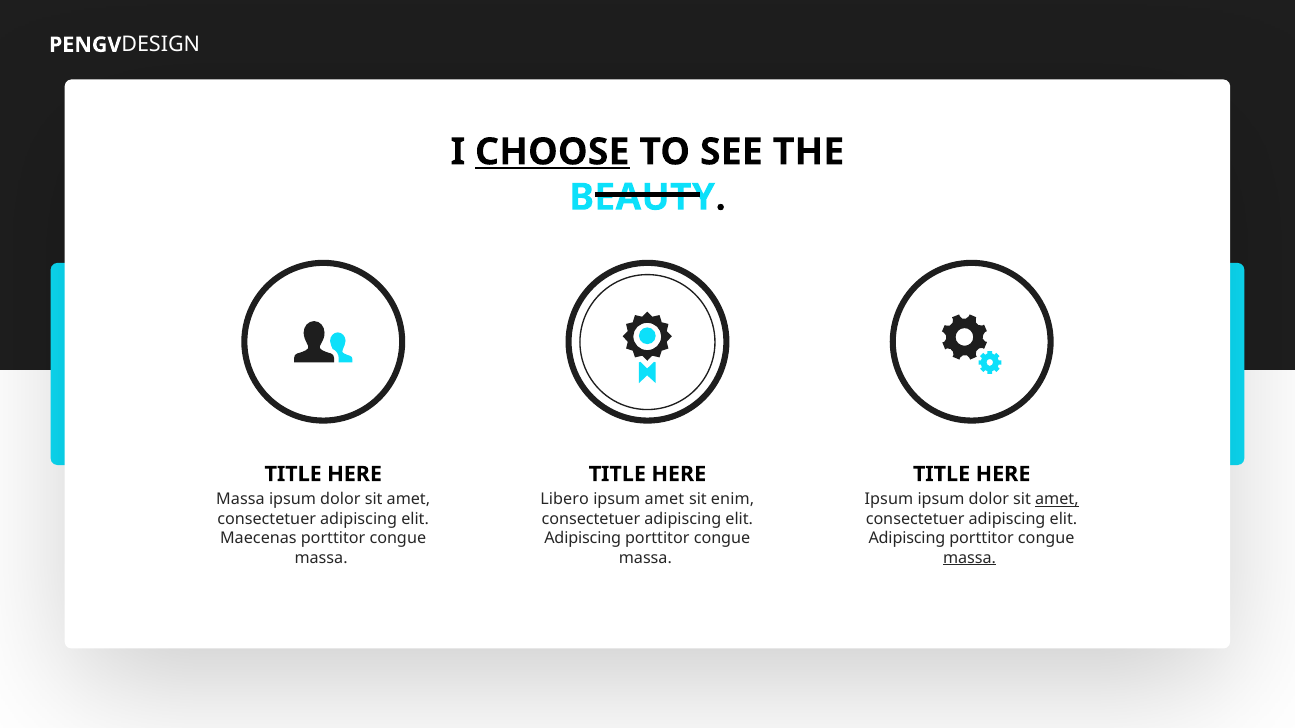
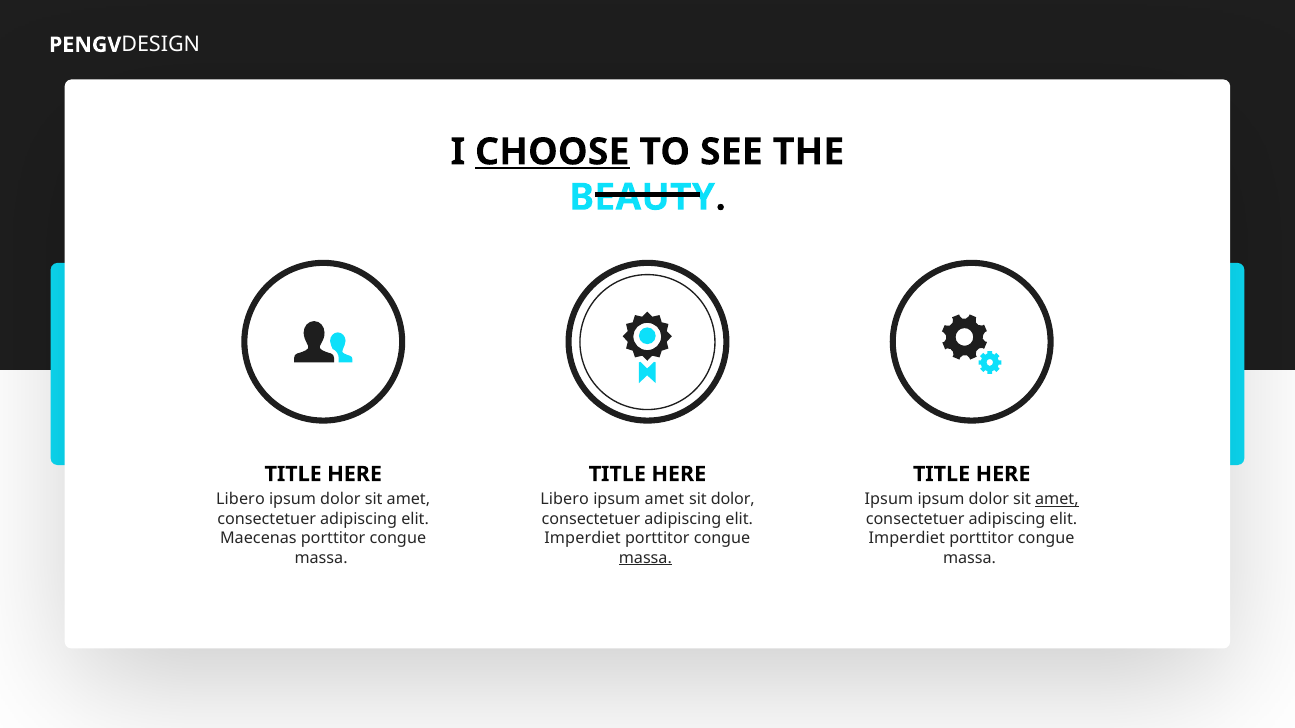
Massa: Massa -> Libero (240, 500)
sit enim: enim -> dolor (733, 500)
Adipiscing: Adipiscing -> Imperdiet (583, 539)
Adipiscing: Adipiscing -> Imperdiet (907, 539)
massa underline: none -> present (645, 558)
massa underline: present -> none (970, 558)
